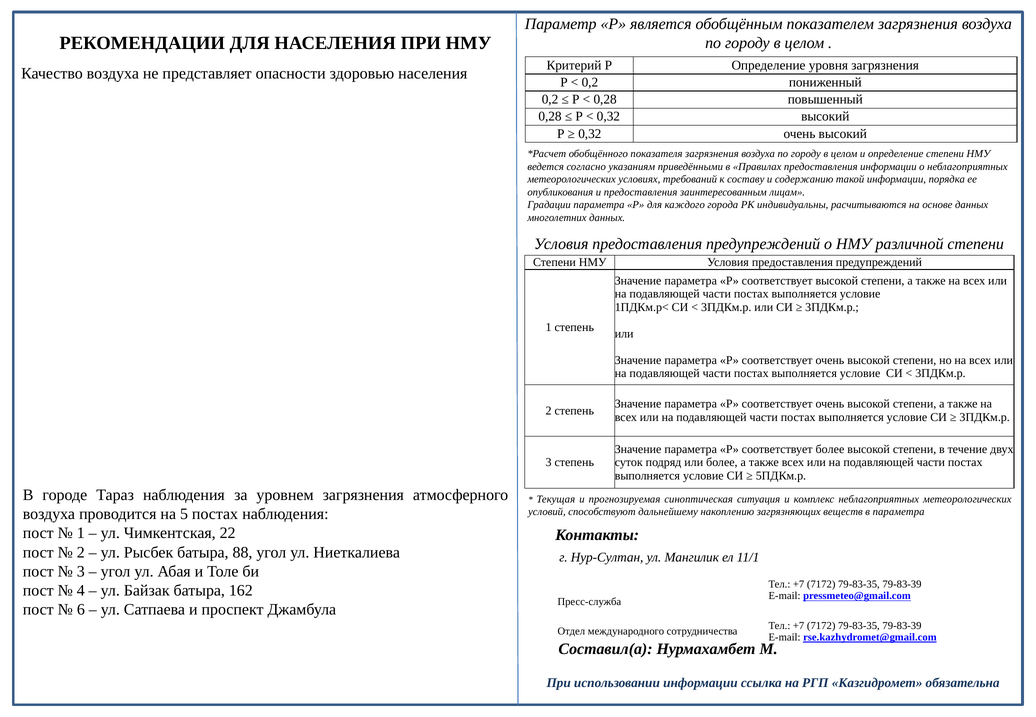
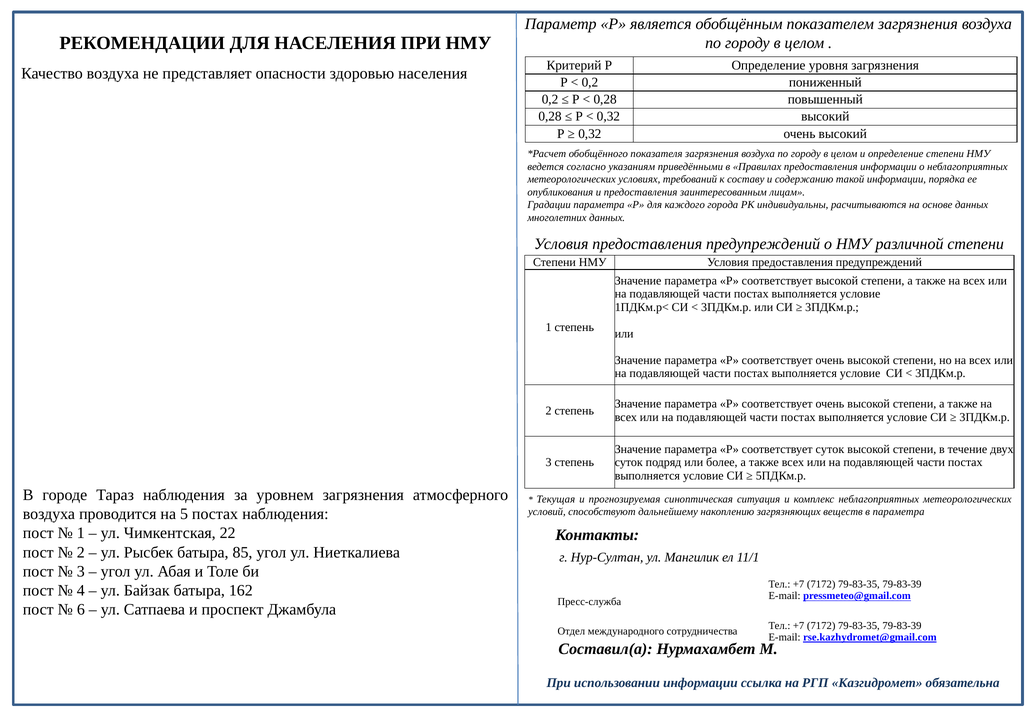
соответствует более: более -> суток (830, 449)
88: 88 -> 85 (242, 552)
